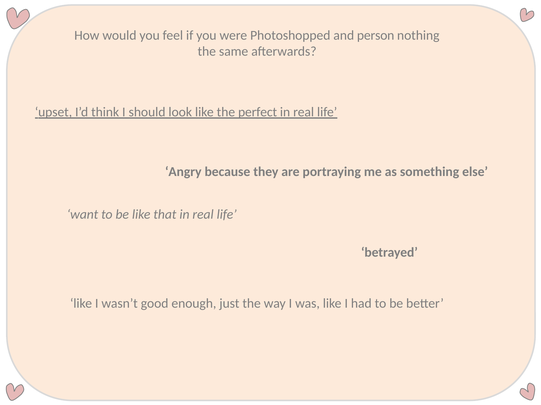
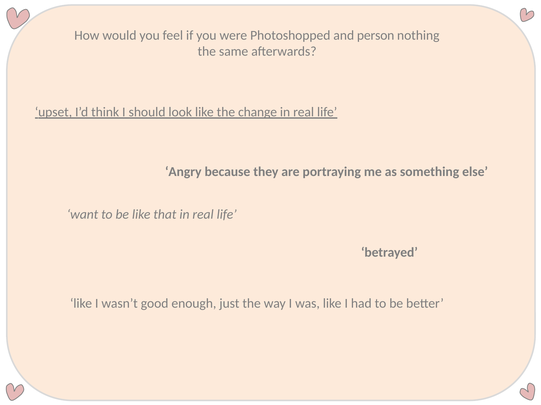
perfect: perfect -> change (258, 112)
